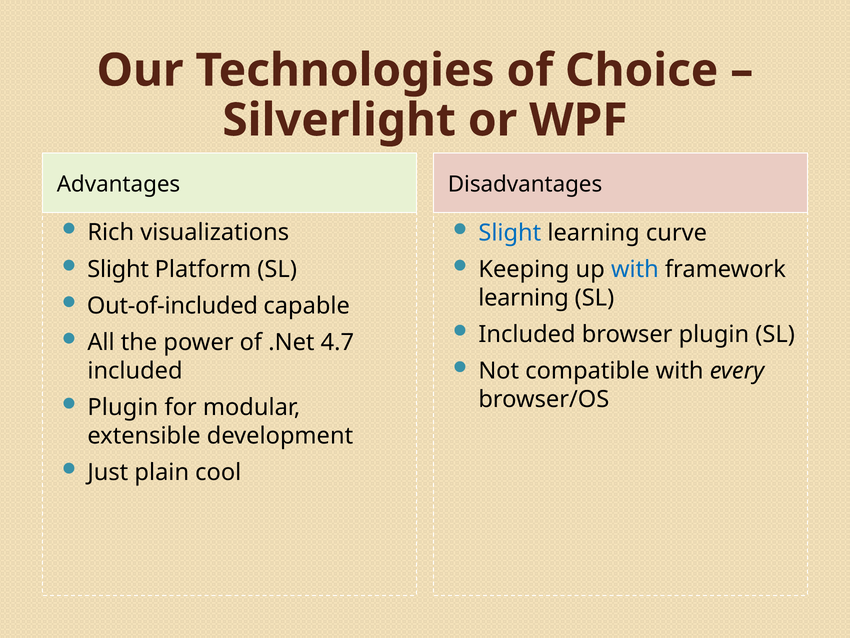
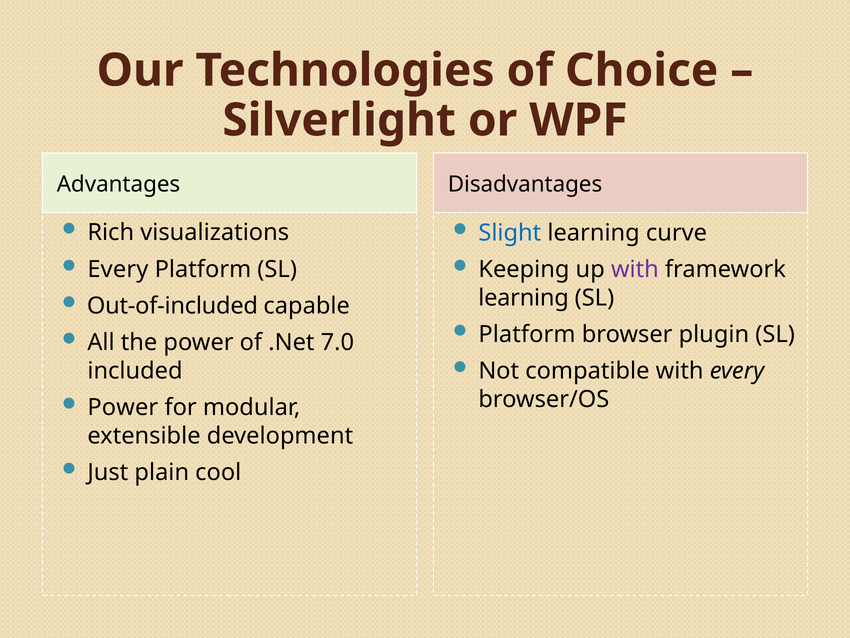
Slight: Slight -> Every (118, 269)
with colour: blue -> purple (635, 269)
Included: Included -> Platform (527, 334)
4.7: 4.7 -> 7.0 (337, 342)
Plugin: Plugin -> Power (123, 407)
